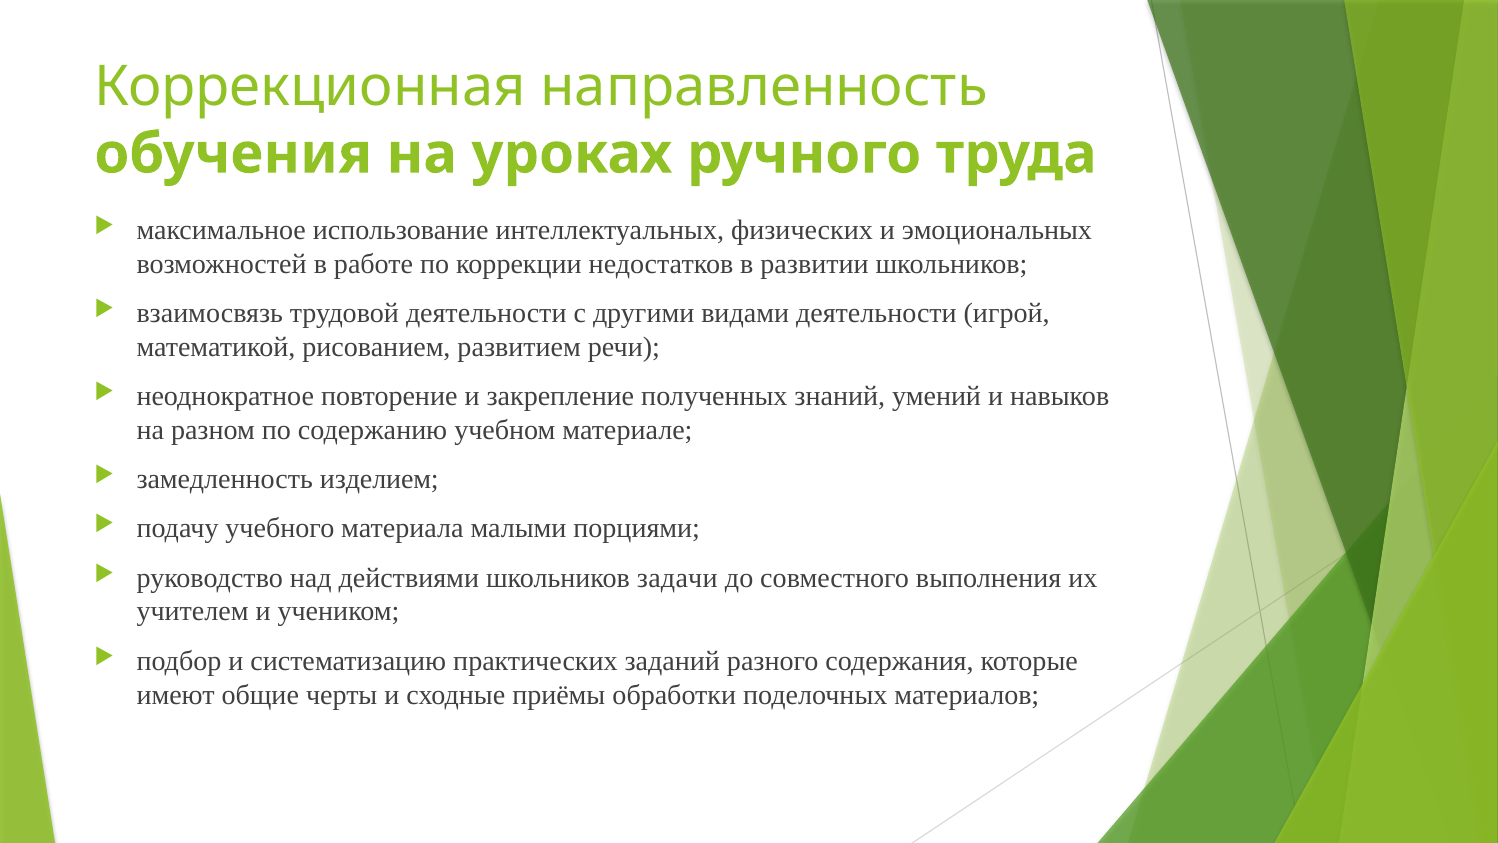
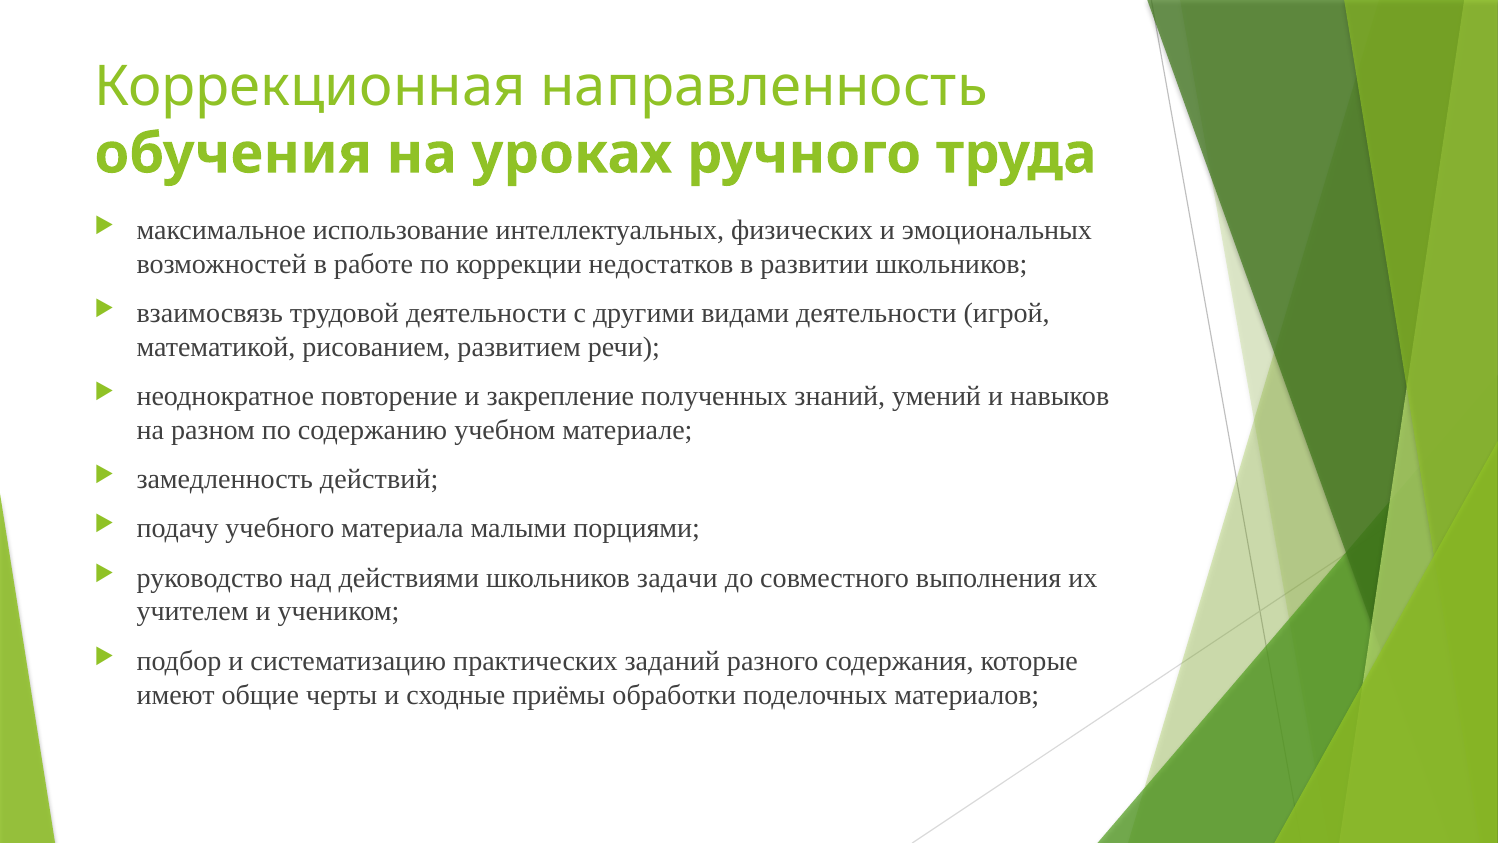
изделием: изделием -> действий (379, 479)
